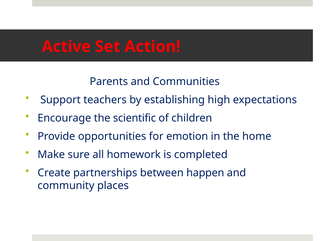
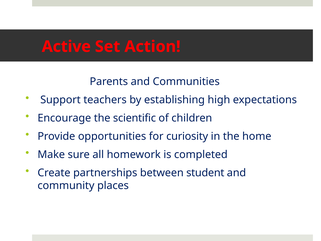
emotion: emotion -> curiosity (187, 136)
happen: happen -> student (205, 173)
